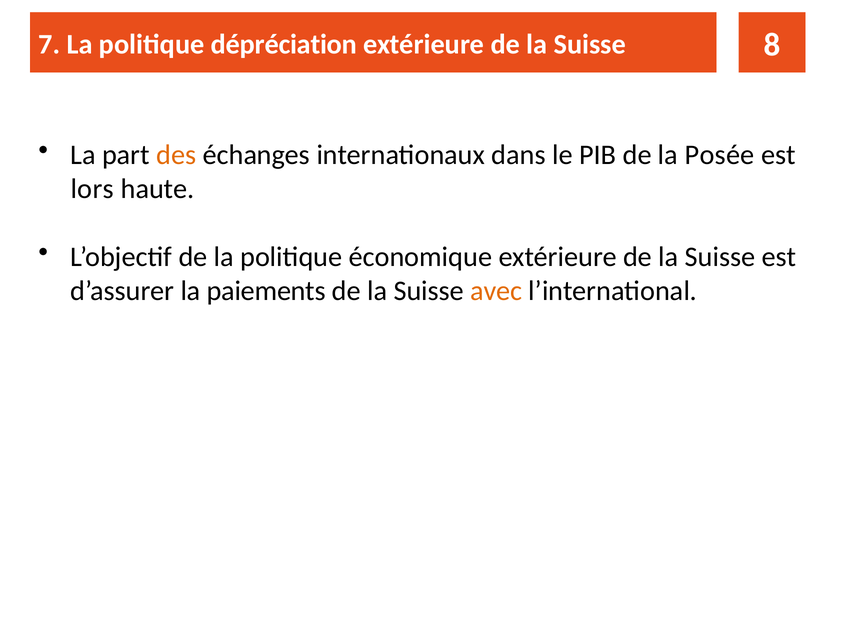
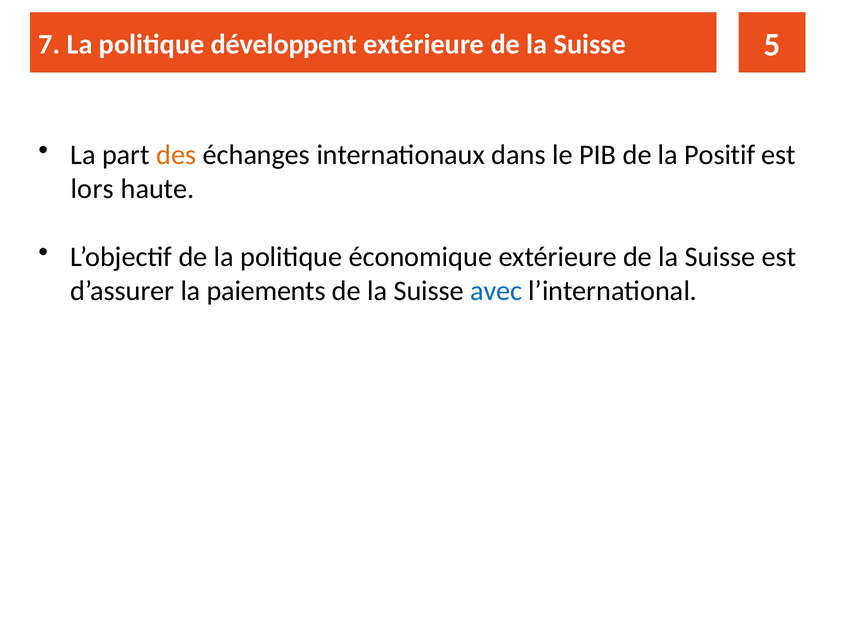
dépréciation: dépréciation -> développent (284, 44)
8: 8 -> 5 (772, 45)
Posée: Posée -> Positif (720, 155)
avec colour: orange -> blue (496, 291)
